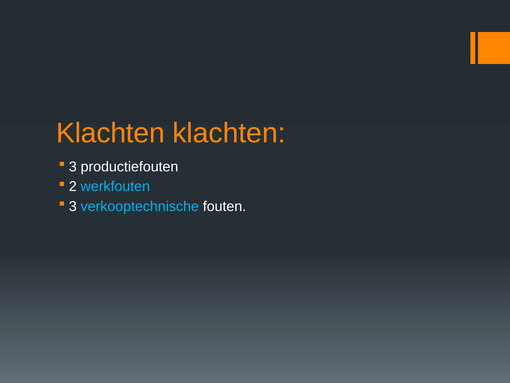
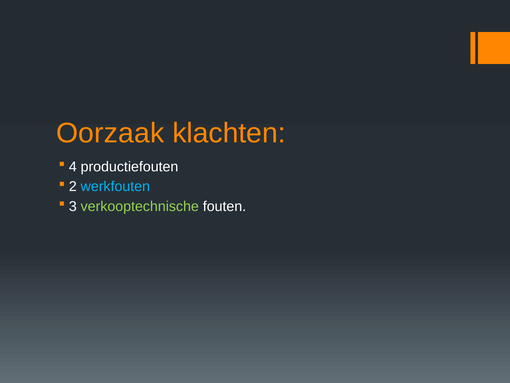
Klachten: Klachten -> Oorzaak (110, 133)
3: 3 -> 4 (73, 167)
verkooptechnische colour: light blue -> light green (140, 206)
